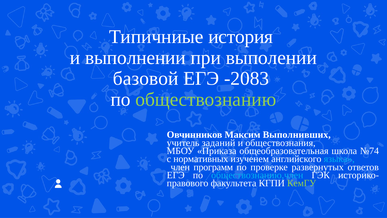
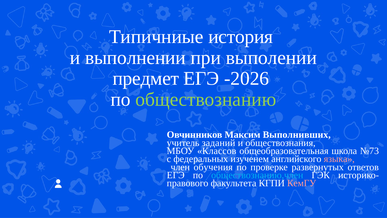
базовой: базовой -> предмет (146, 78)
-2083: -2083 -> -2026 (247, 78)
Приказа: Приказа -> Классов (217, 151)
№74: №74 -> №73 (369, 151)
нормативных: нормативных -> федеральных (201, 159)
языка colour: light blue -> pink (339, 159)
программ: программ -> обучения (213, 167)
КемГУ colour: light green -> pink (302, 183)
